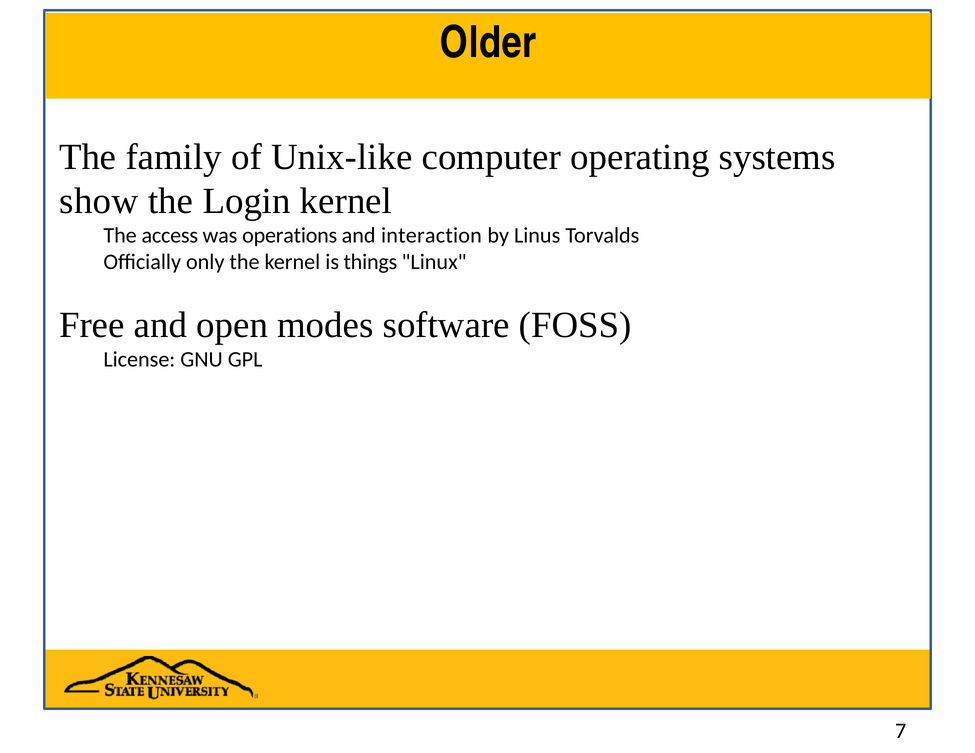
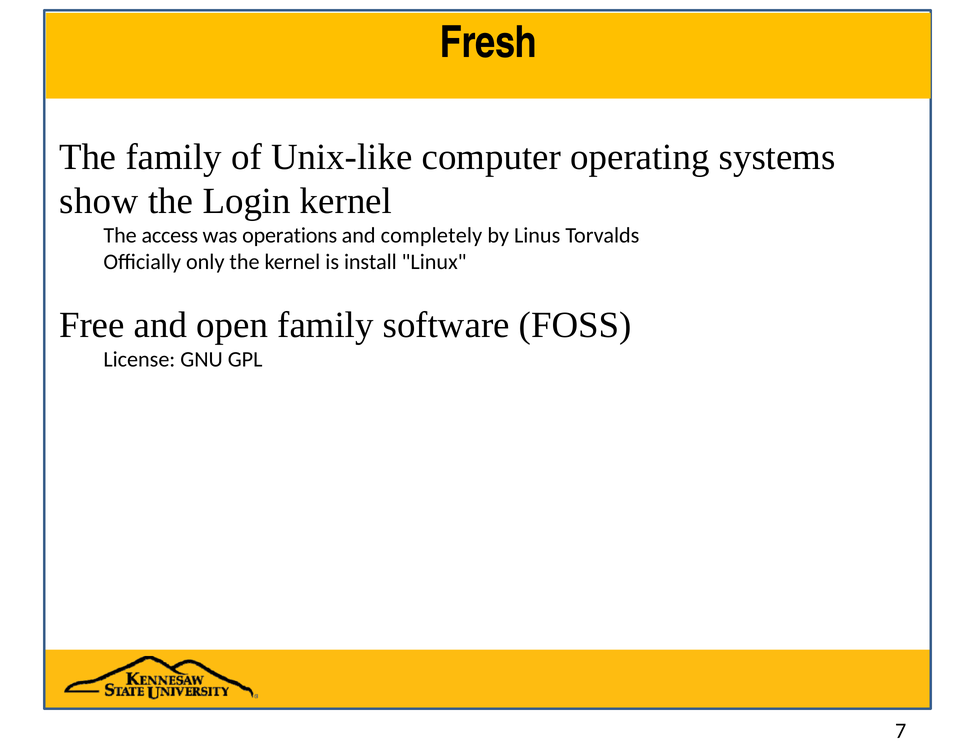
Older: Older -> Fresh (488, 43)
interaction: interaction -> completely (431, 236)
things: things -> install (370, 262)
open modes: modes -> family (325, 325)
